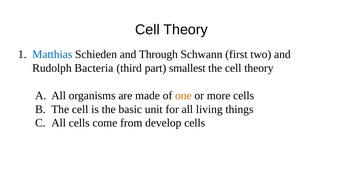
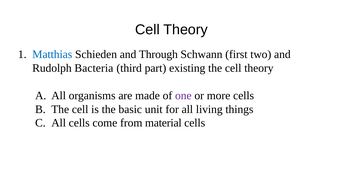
smallest: smallest -> existing (187, 68)
one colour: orange -> purple (183, 95)
develop: develop -> material (163, 123)
